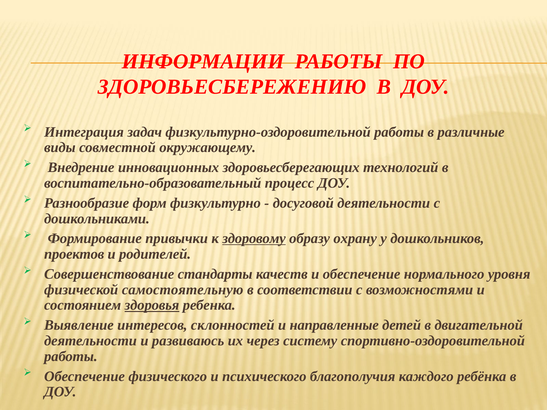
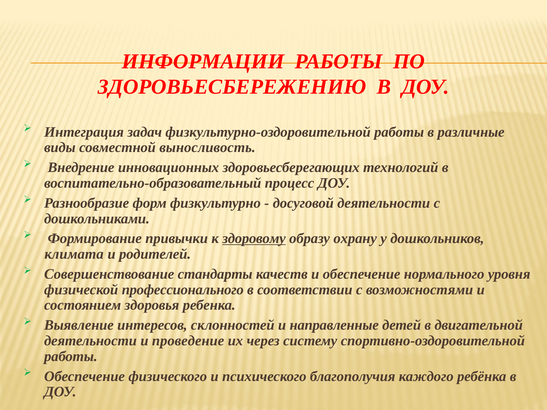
окружающему: окружающему -> выносливость (207, 148)
проектов: проектов -> климата (74, 254)
самостоятельную: самостоятельную -> профессионального (183, 290)
здоровья underline: present -> none (152, 305)
развиваюсь: развиваюсь -> проведение (188, 341)
